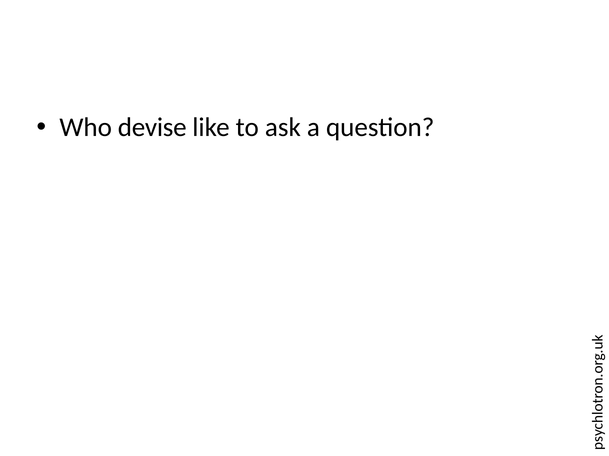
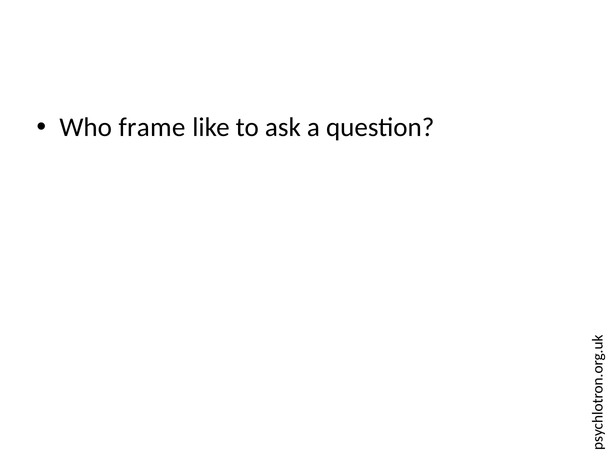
devise: devise -> frame (152, 128)
